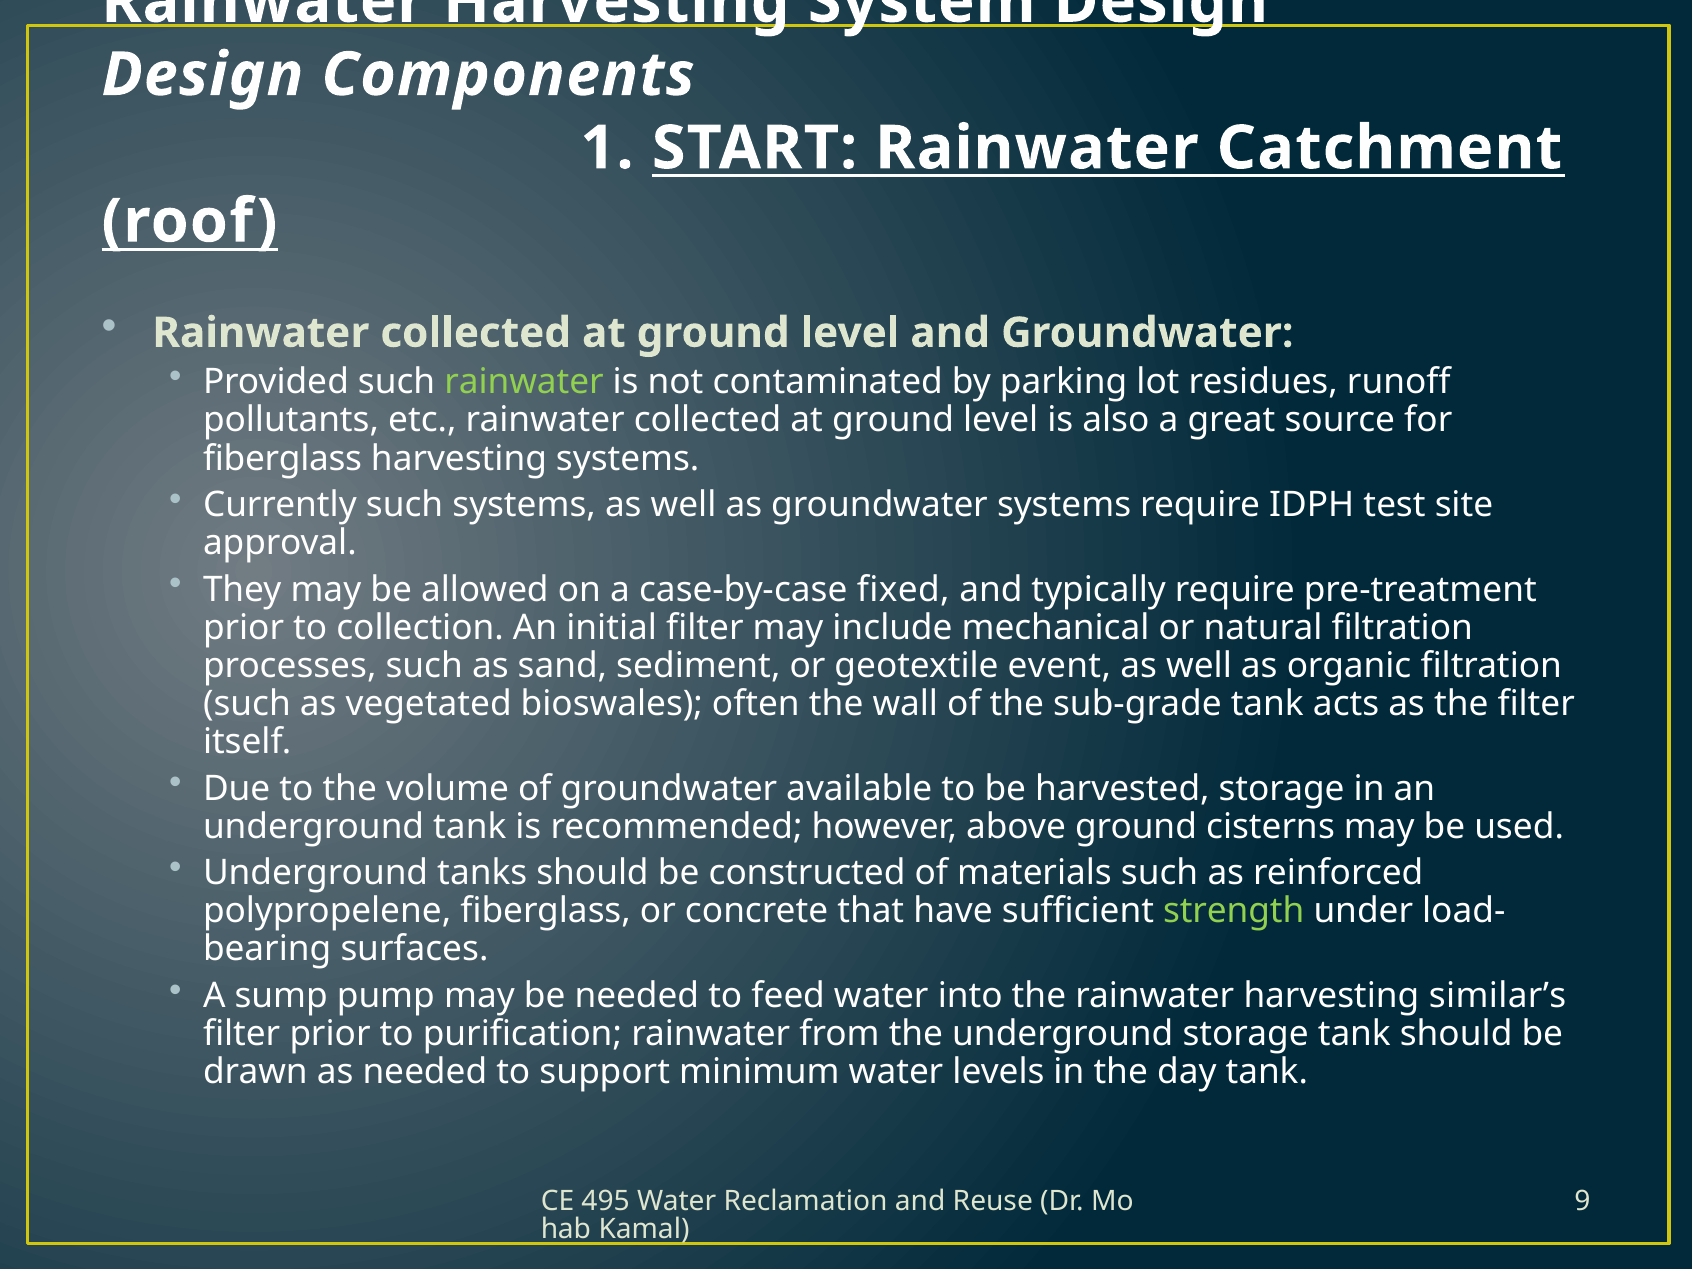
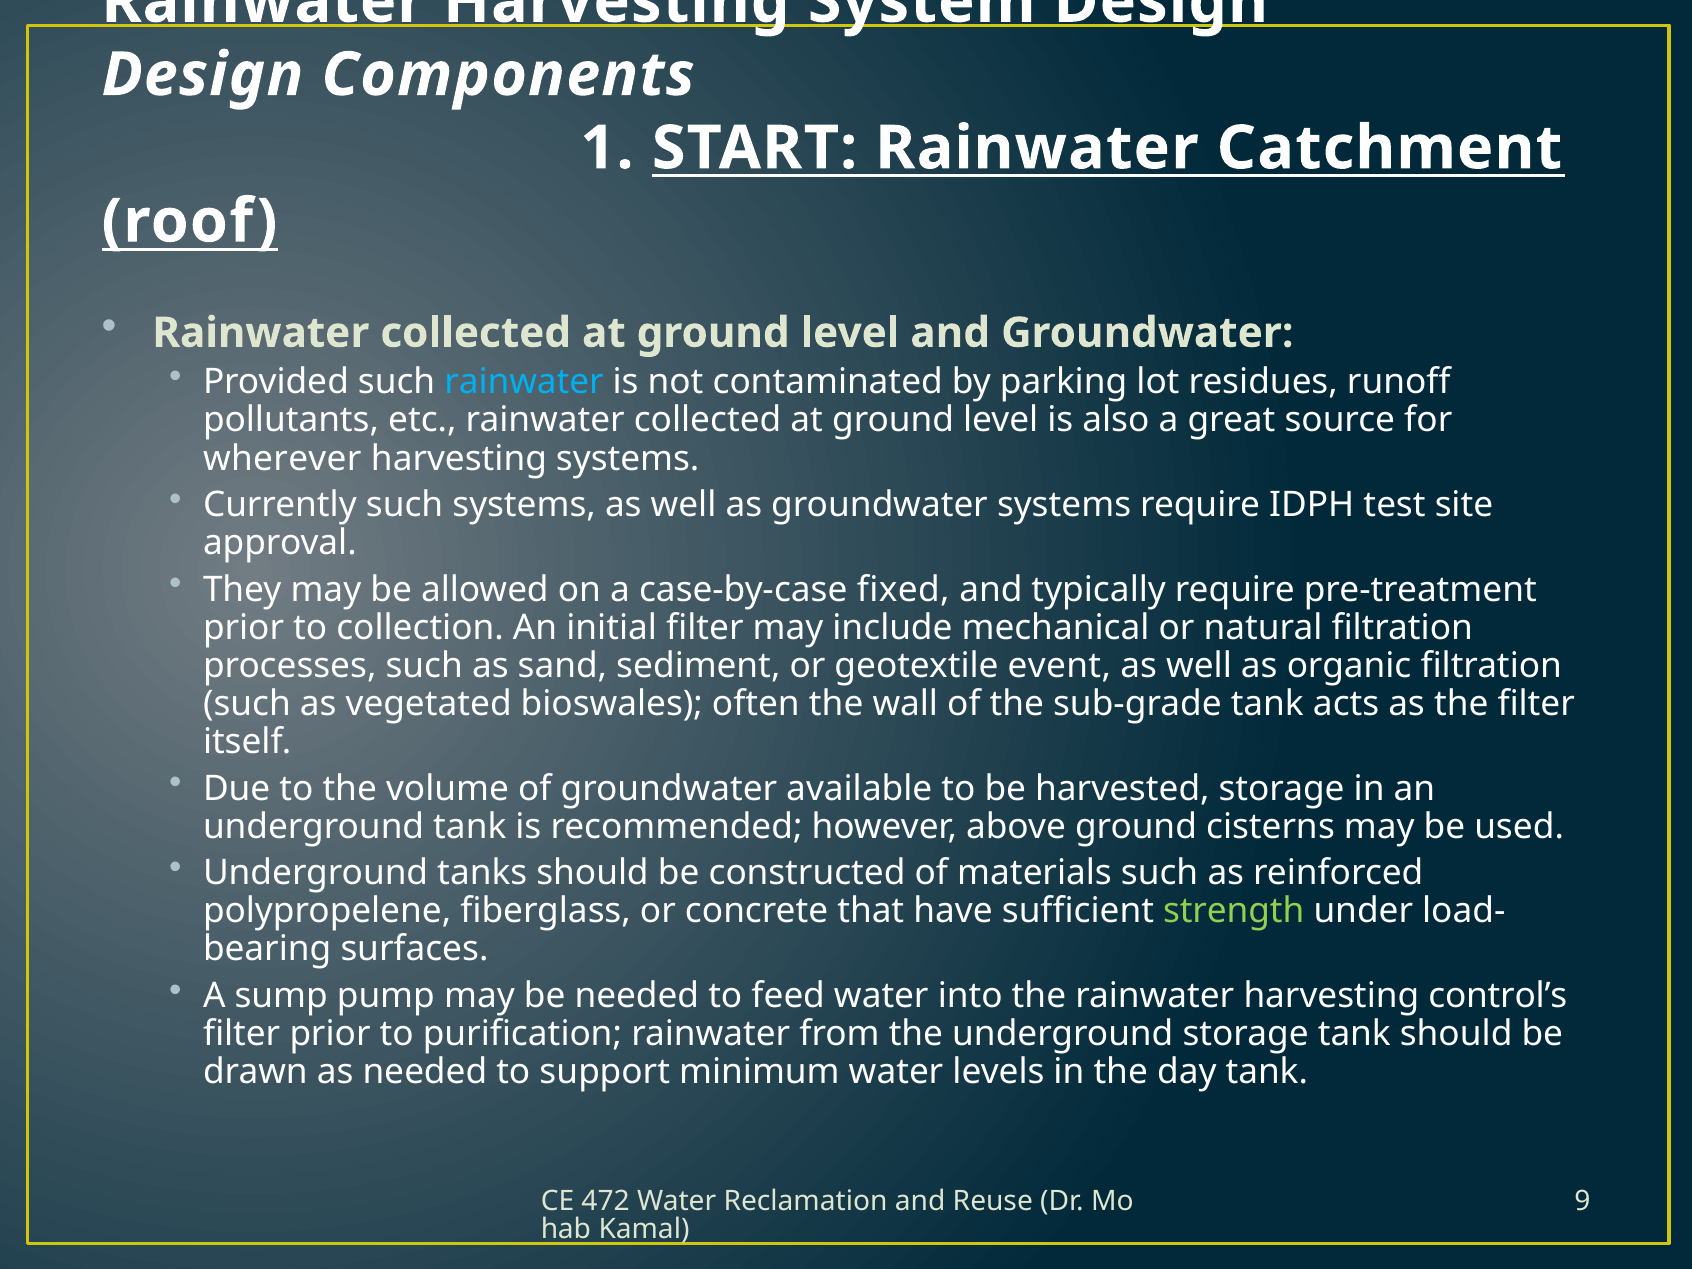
rainwater colour: light green -> light blue (524, 382)
fiberglass: fiberglass -> wherever (282, 458)
similar’s: similar’s -> control’s (1498, 996)
495: 495 -> 472 (606, 1201)
